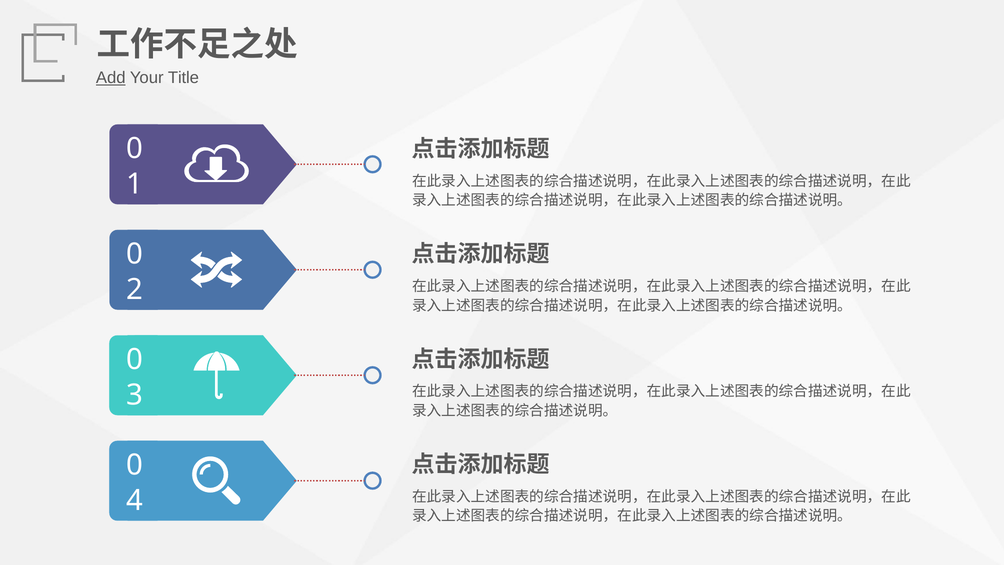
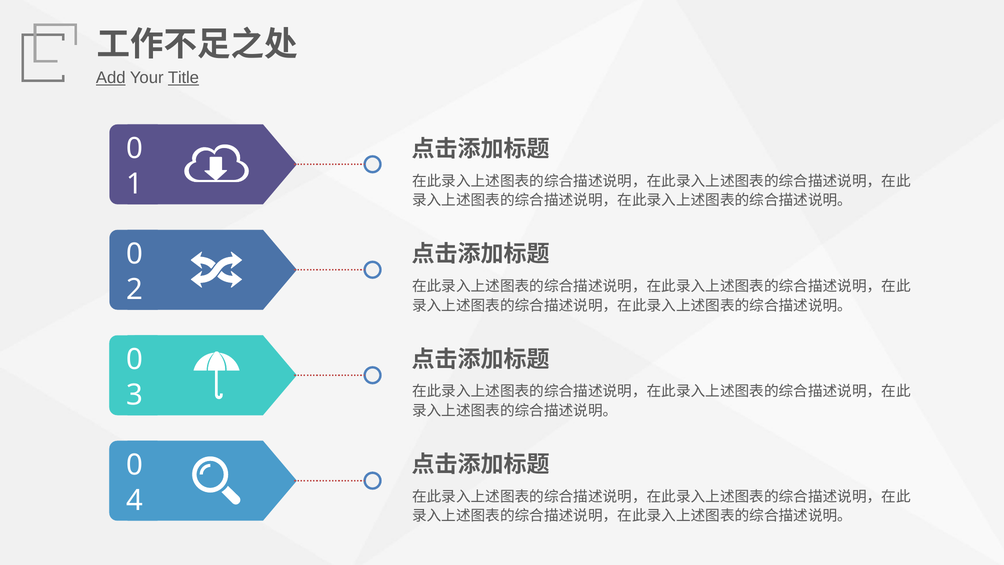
Title underline: none -> present (183, 78)
